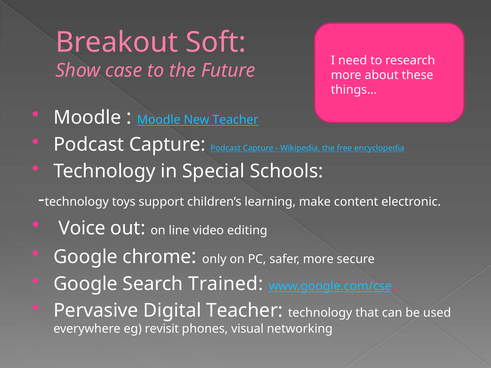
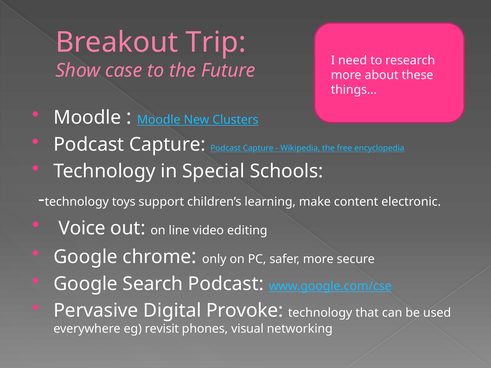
Soft: Soft -> Trip (216, 42)
New Teacher: Teacher -> Clusters (236, 120)
Search Trained: Trained -> Podcast (226, 284)
Digital Teacher: Teacher -> Provoke (245, 311)
